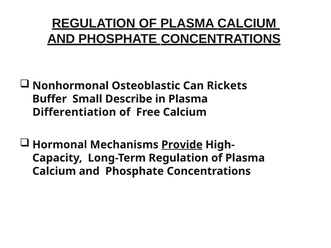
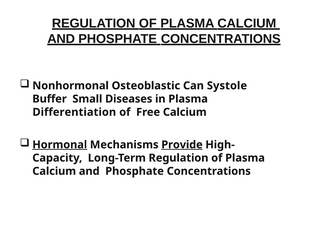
Rickets: Rickets -> Systole (227, 86)
Describe: Describe -> Diseases (129, 99)
Hormonal underline: none -> present (60, 145)
